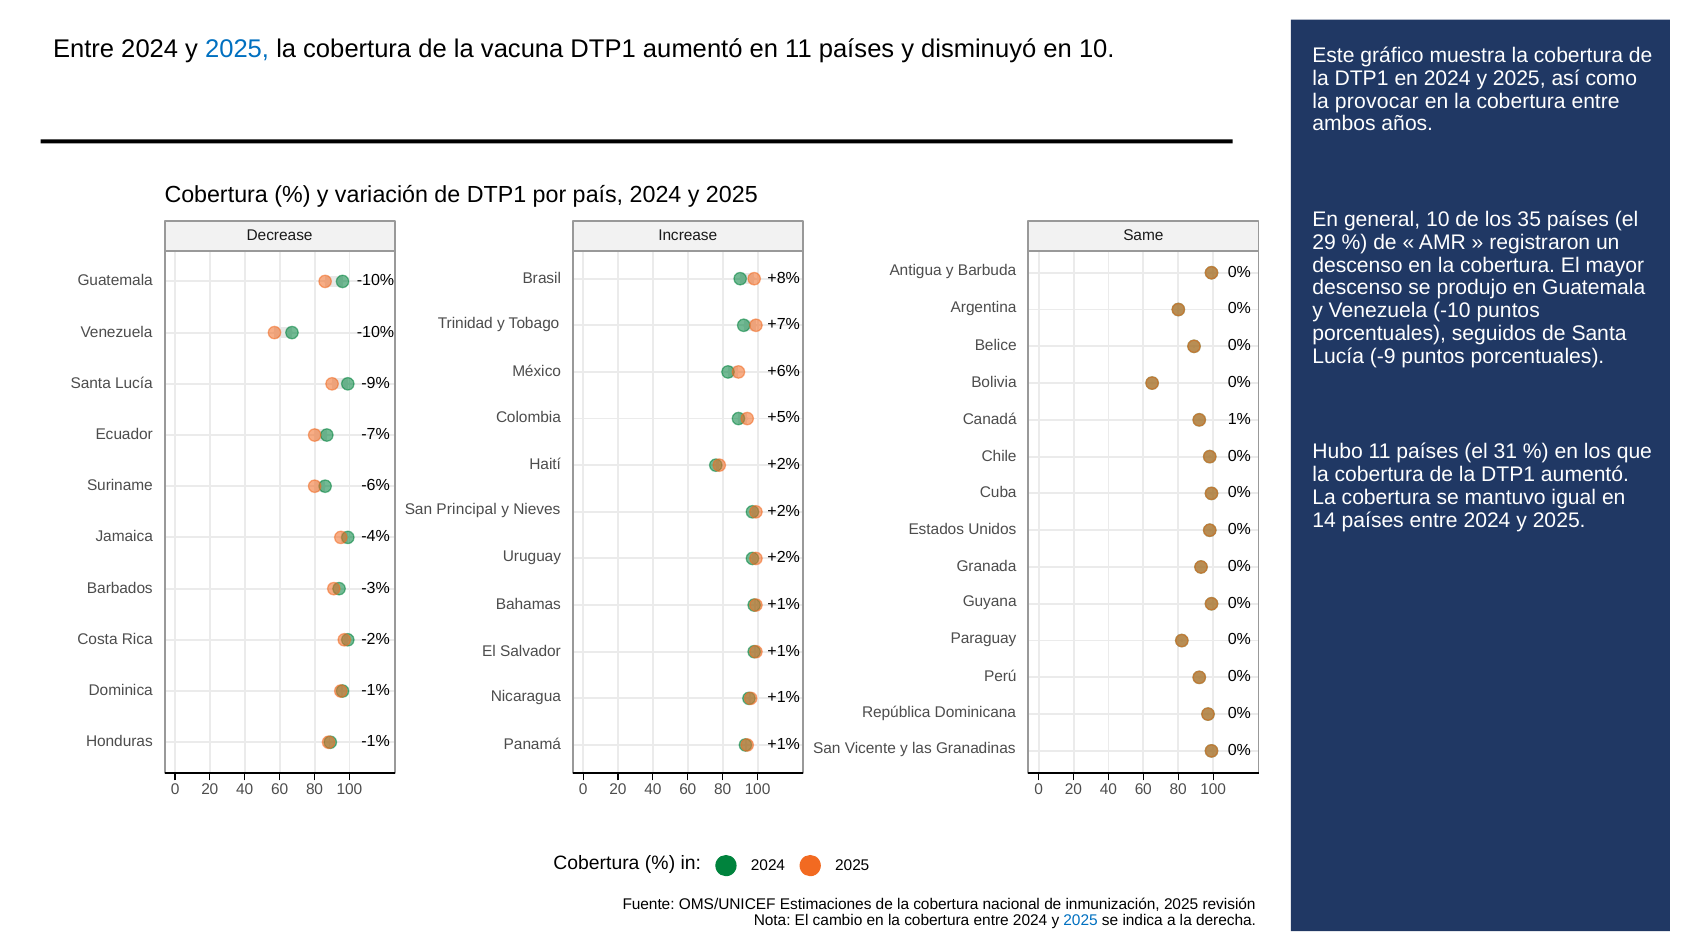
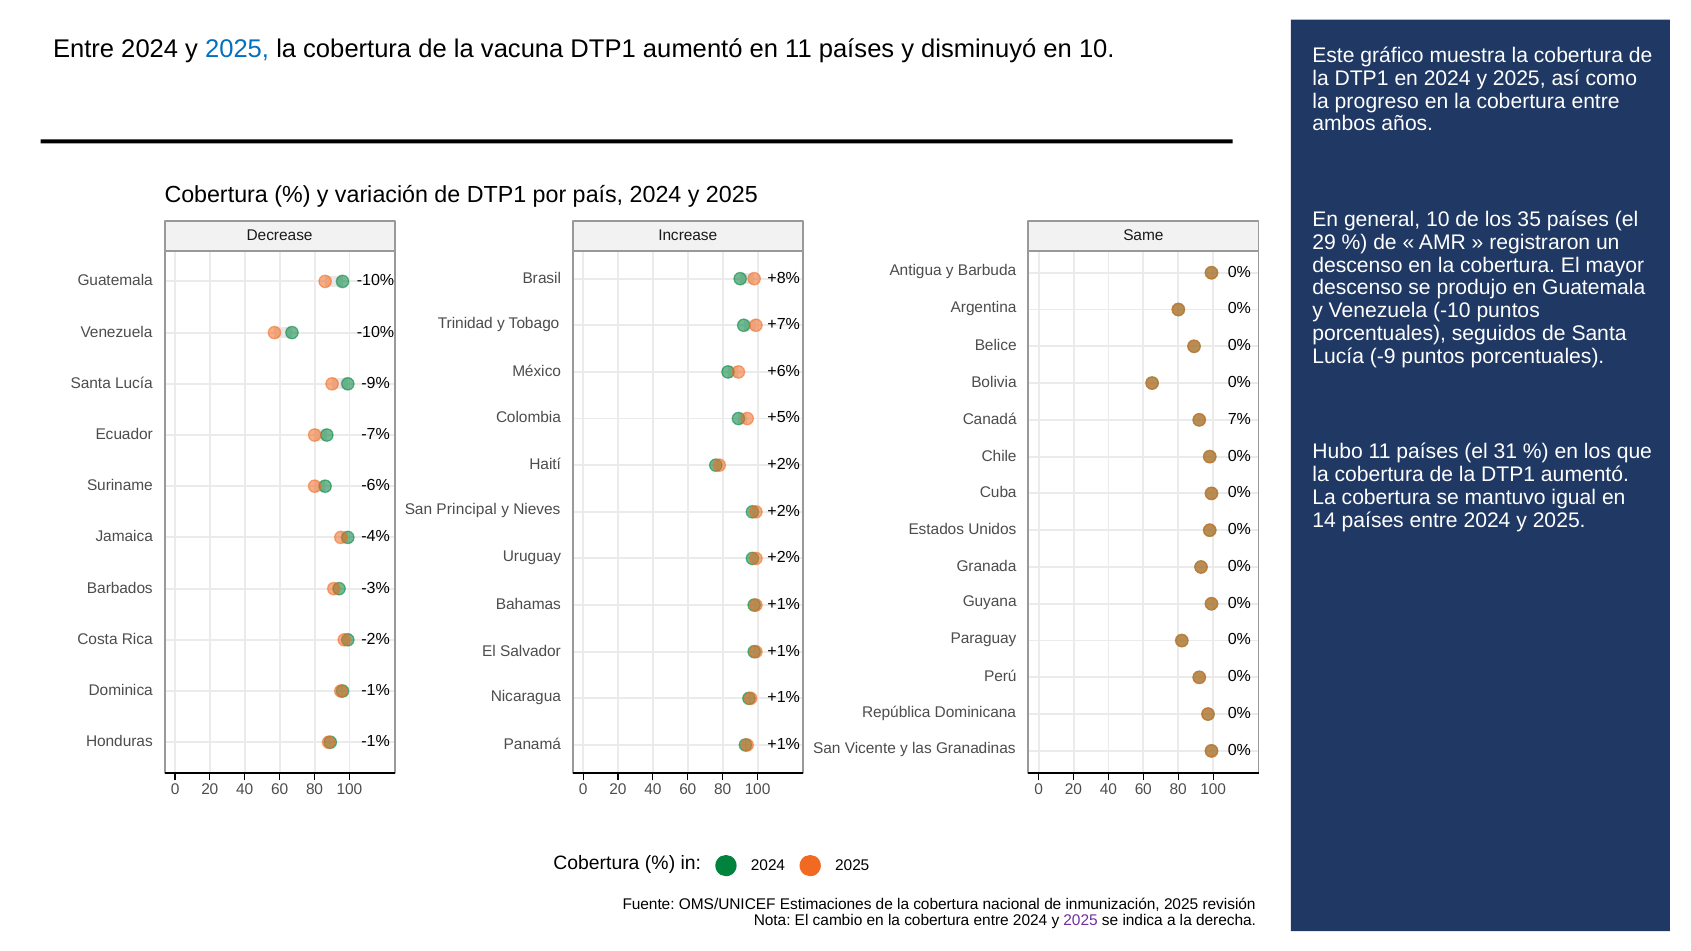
provocar: provocar -> progreso (1377, 101)
1%: 1% -> 7% (1239, 419)
2025 colour: blue -> purple (1081, 920)
